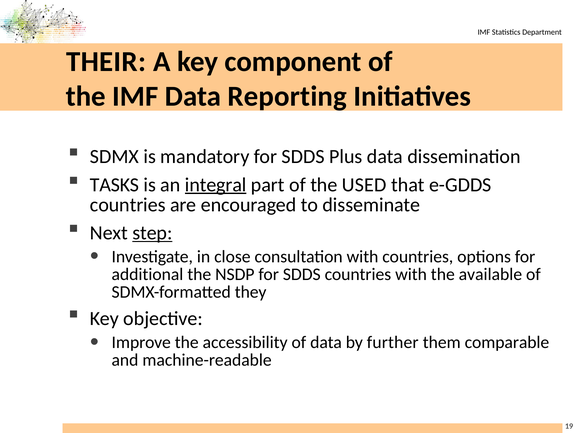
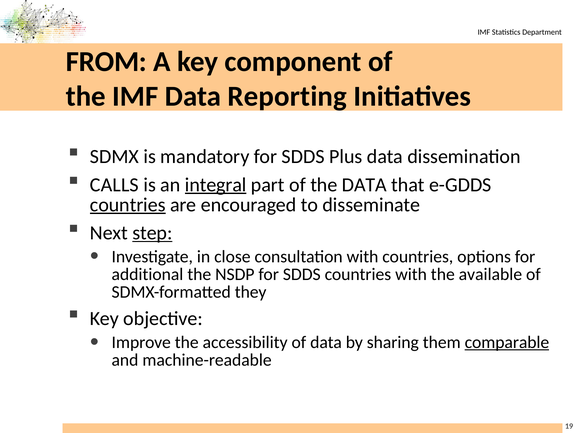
THEIR: THEIR -> FROM (106, 62)
TASKS: TASKS -> CALLS (114, 185)
the USED: USED -> DATA (364, 185)
countries underline: none -> present (128, 205)
further: further -> sharing (393, 342)
comparable underline: none -> present (507, 342)
